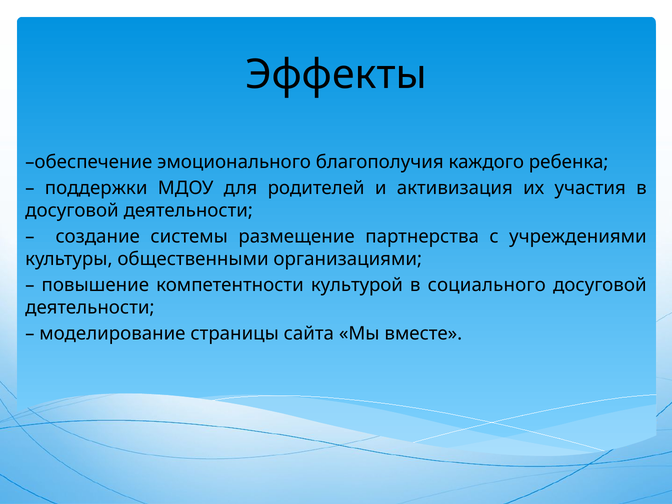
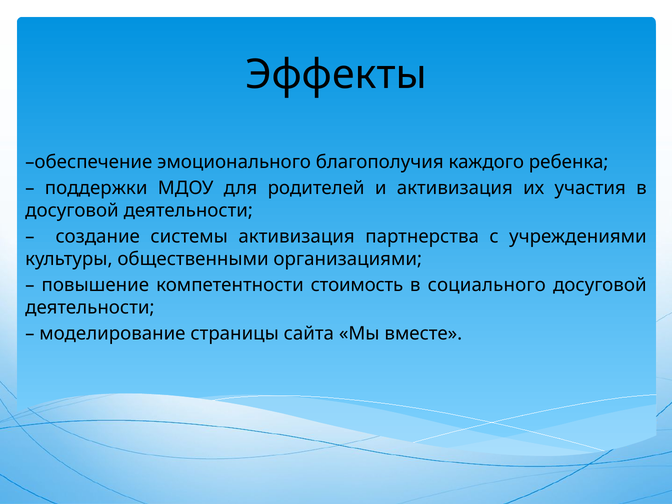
системы размещение: размещение -> активизация (297, 237)
культурой: культурой -> стоимость (357, 285)
